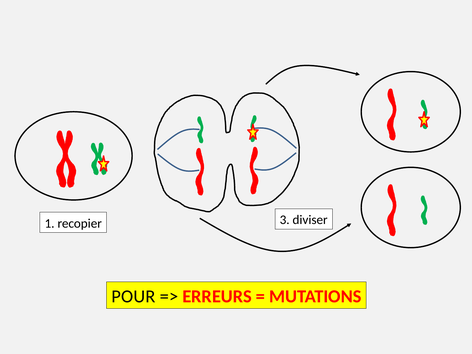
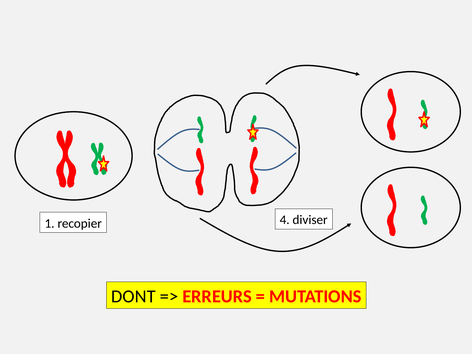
3: 3 -> 4 (285, 220)
POUR: POUR -> DONT (133, 297)
